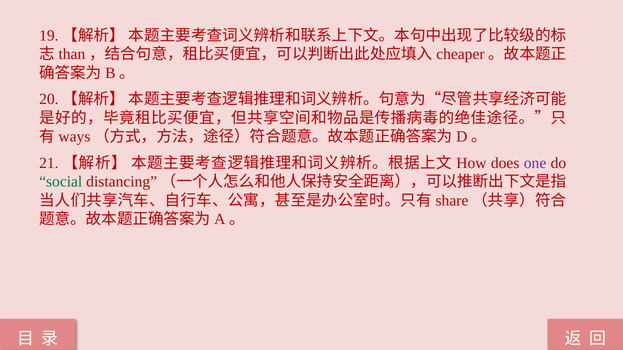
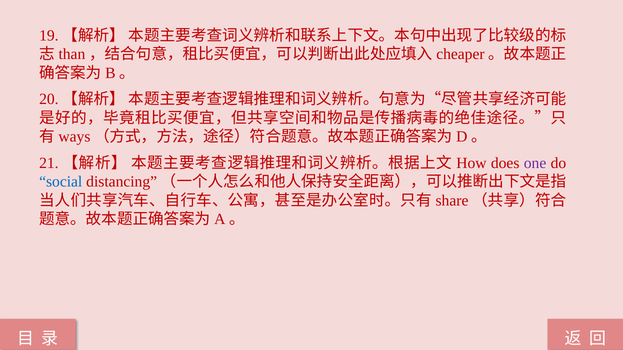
social colour: green -> blue (61, 182)
